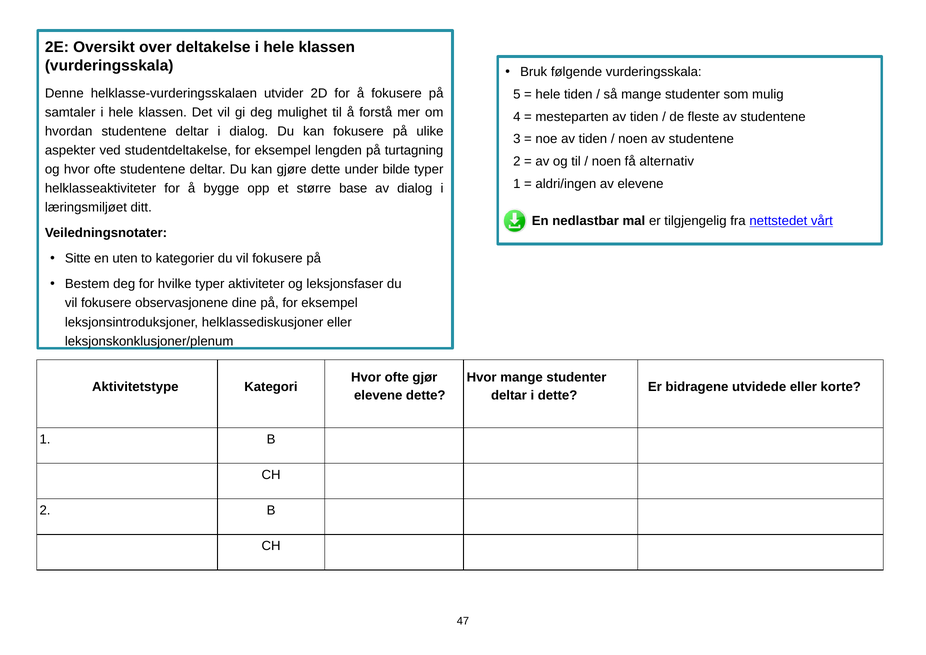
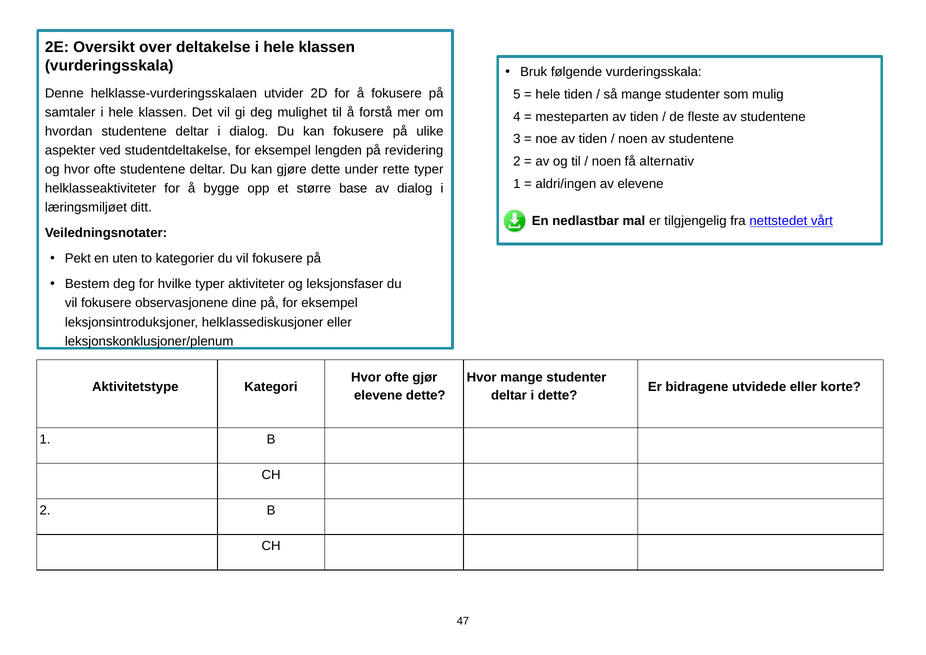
turtagning: turtagning -> revidering (414, 150)
bilde: bilde -> rette (396, 169)
Sitte: Sitte -> Pekt (78, 258)
